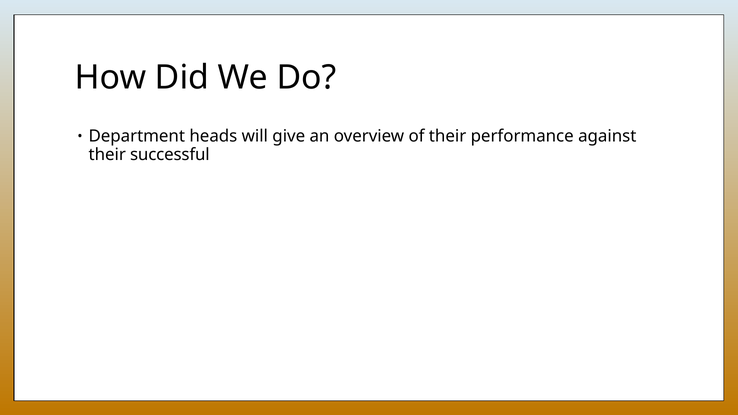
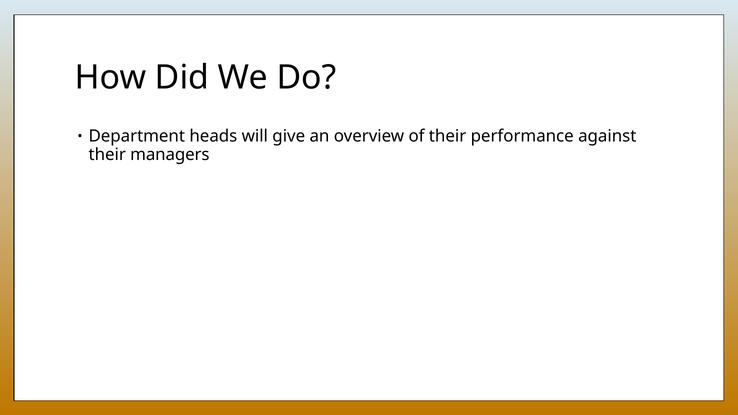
successful: successful -> managers (170, 155)
